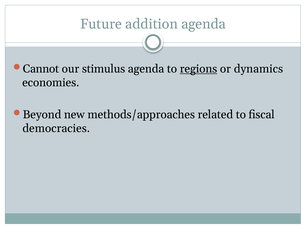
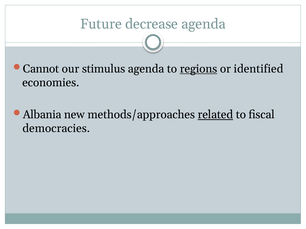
addition: addition -> decrease (152, 24)
dynamics: dynamics -> identified (258, 69)
Beyond: Beyond -> Albania (42, 115)
related underline: none -> present (215, 115)
